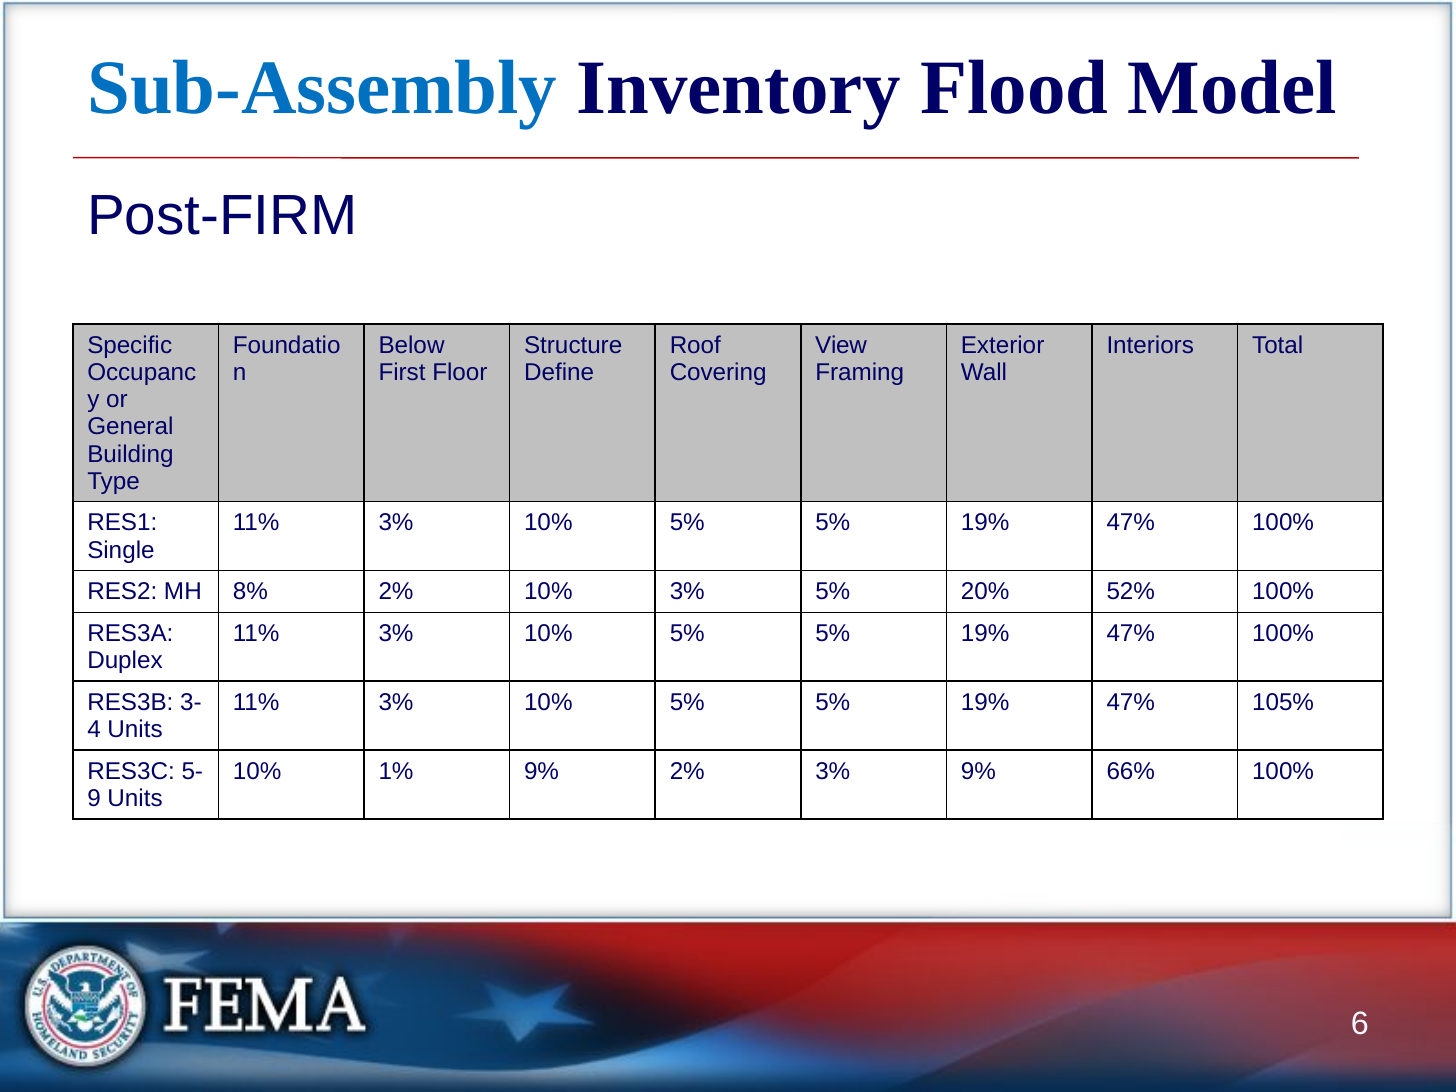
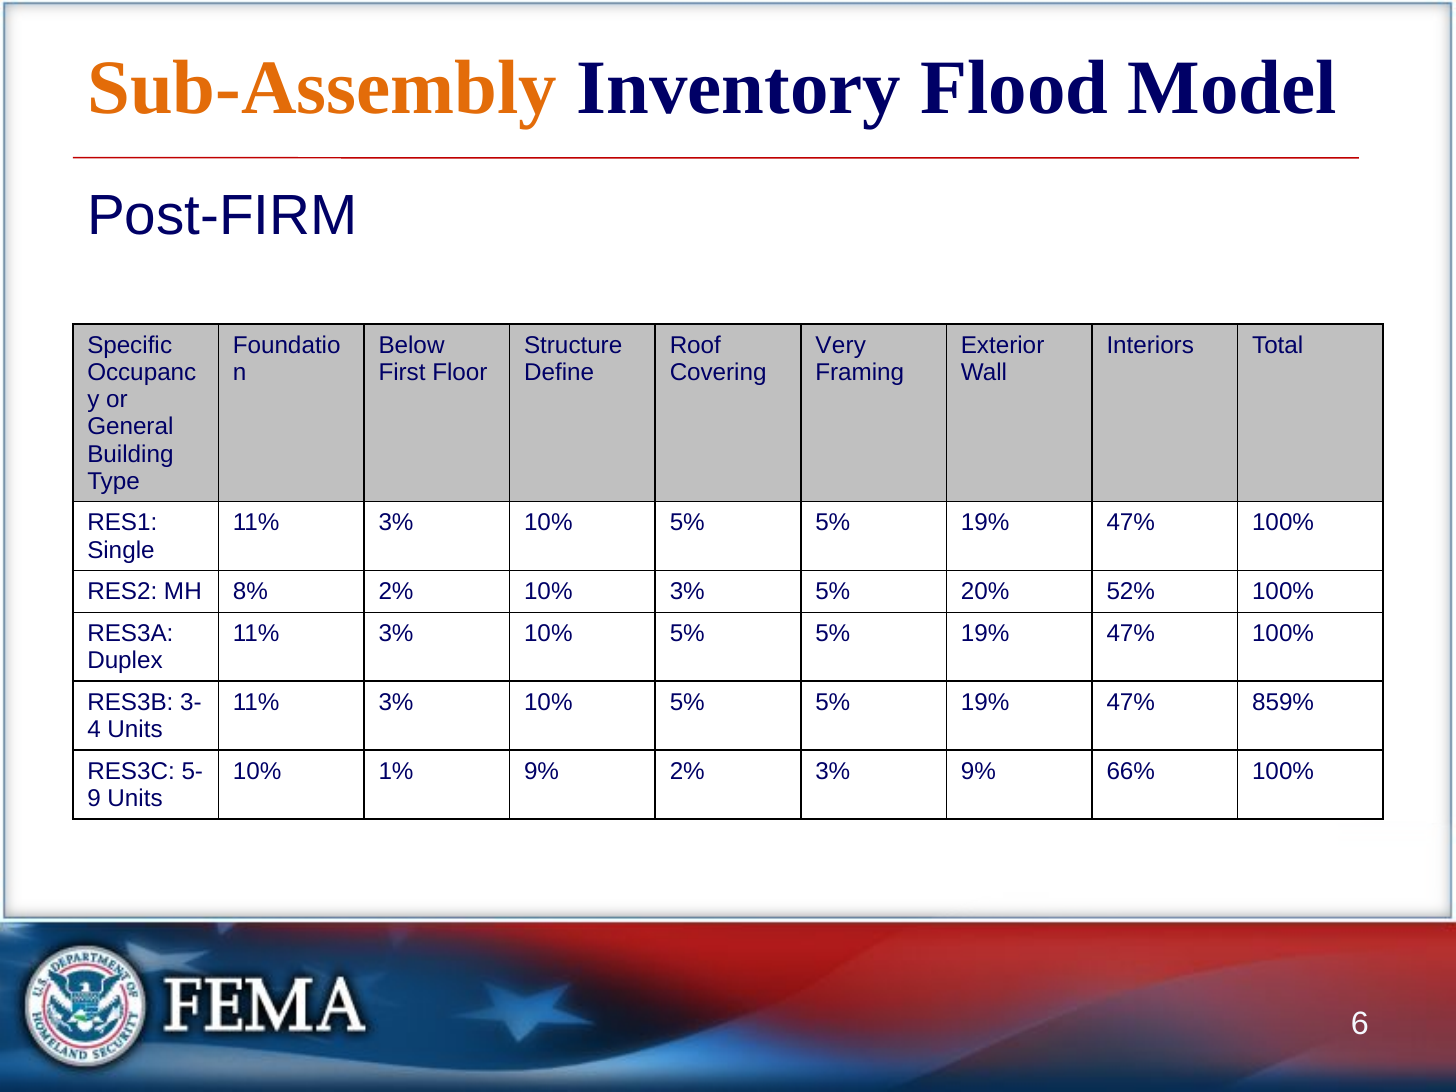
Sub-Assembly colour: blue -> orange (322, 88)
View: View -> Very (841, 345)
105%: 105% -> 859% (1283, 703)
